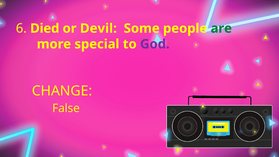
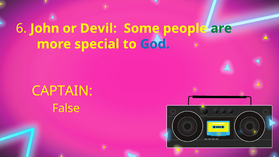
Died: Died -> John (45, 28)
God colour: purple -> blue (155, 44)
CHANGE: CHANGE -> CAPTAIN (62, 91)
